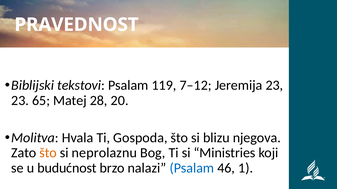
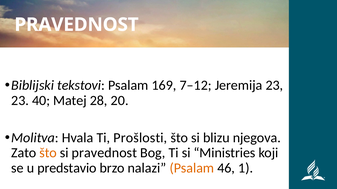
119: 119 -> 169 (164, 86)
65: 65 -> 40 (41, 101)
Gospoda: Gospoda -> Prošlosti (140, 138)
si neprolaznu: neprolaznu -> pravednost (104, 153)
budućnost: budućnost -> predstavio (67, 168)
Psalam colour: blue -> orange (192, 168)
